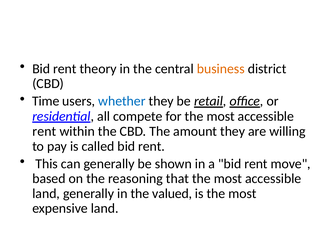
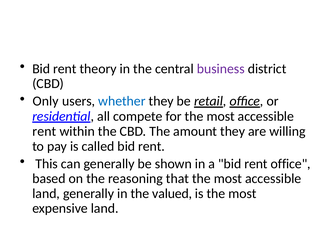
business colour: orange -> purple (221, 69)
Time: Time -> Only (46, 101)
rent move: move -> office (291, 164)
